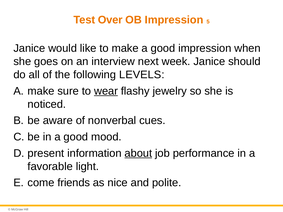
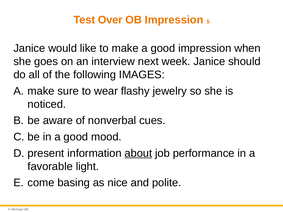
LEVELS: LEVELS -> IMAGES (142, 75)
wear underline: present -> none (106, 91)
friends: friends -> basing (74, 183)
